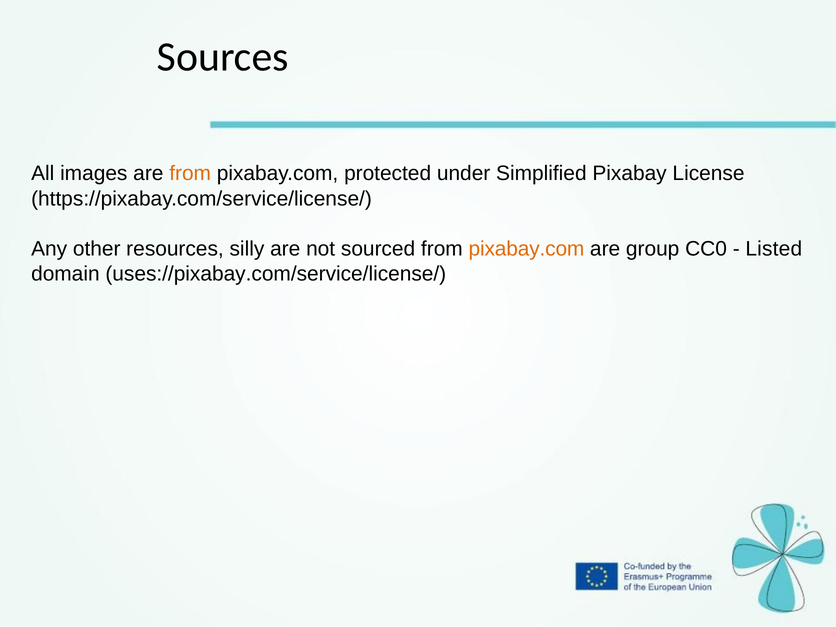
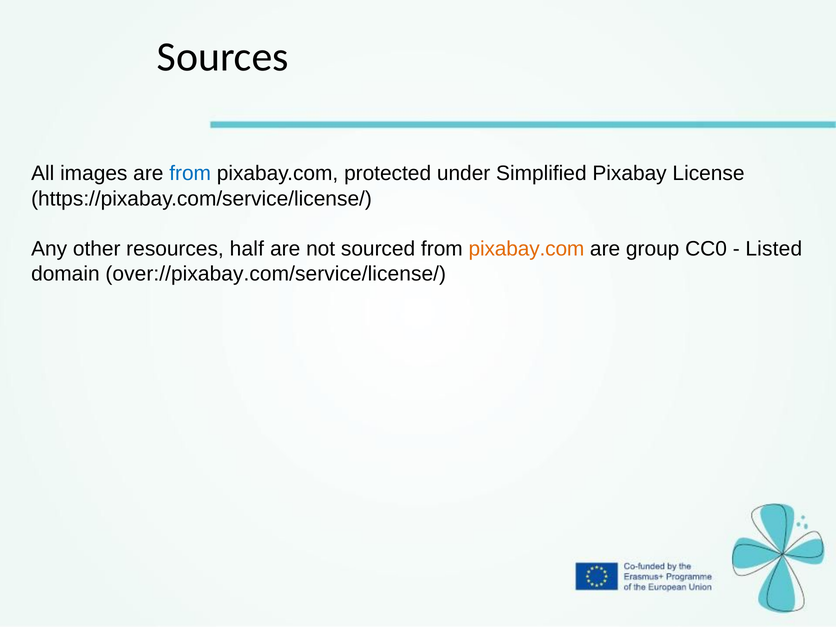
from colour: orange -> blue (190, 174)
silly: silly -> half (247, 249)
uses://pixabay.com/service/license/: uses://pixabay.com/service/license/ -> over://pixabay.com/service/license/ (276, 274)
